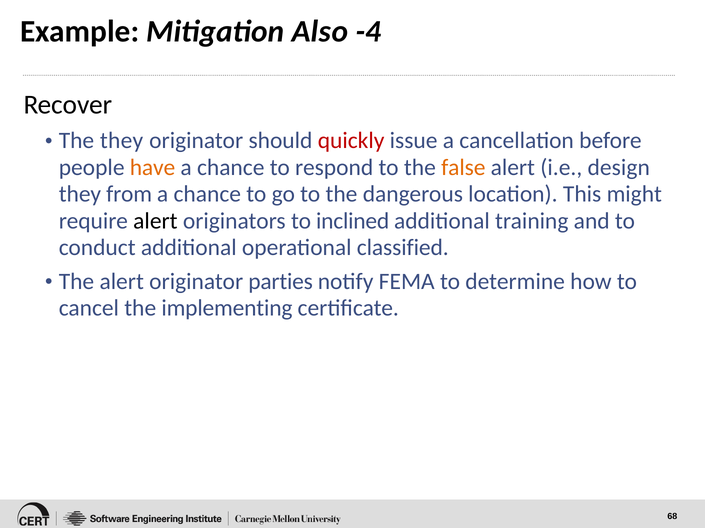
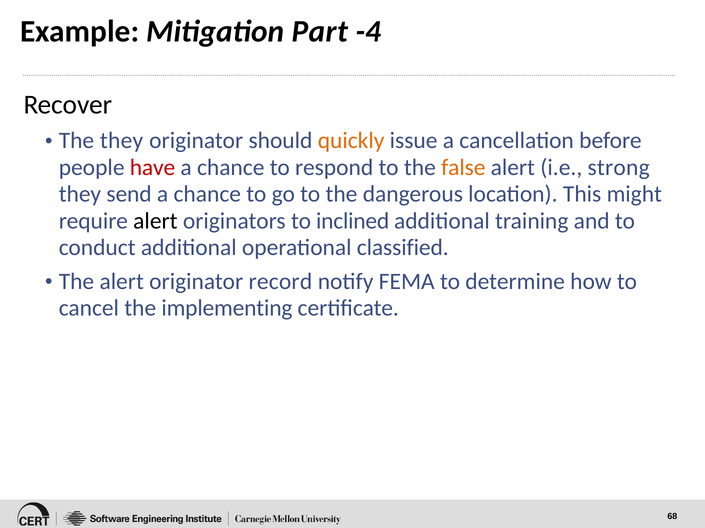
Also: Also -> Part (320, 31)
quickly colour: red -> orange (351, 141)
have colour: orange -> red (153, 168)
design: design -> strong (619, 168)
from: from -> send (129, 194)
parties: parties -> record (280, 282)
